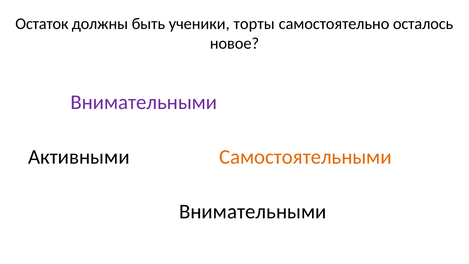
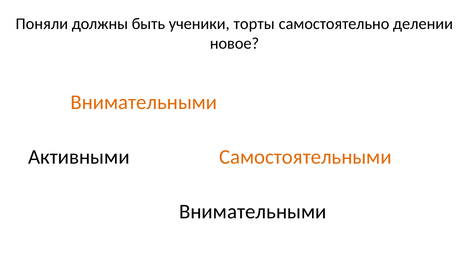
Остаток: Остаток -> Поняли (42, 24)
осталось: осталось -> делении (423, 24)
Внимательными colour: purple -> orange (144, 102)
